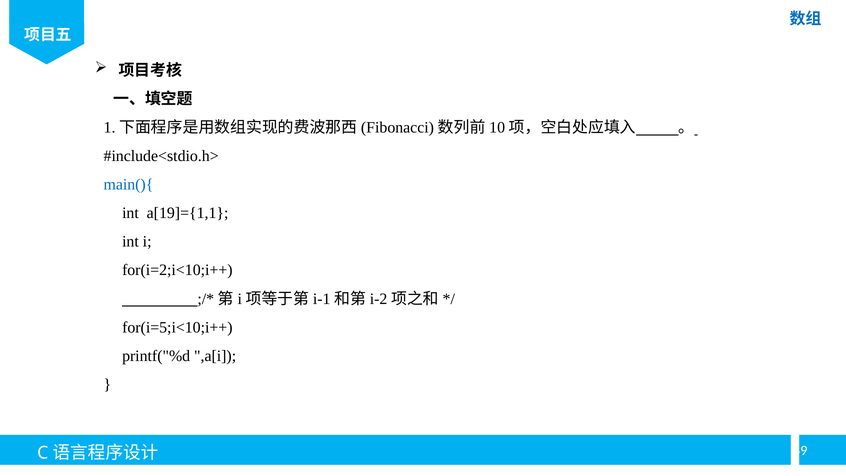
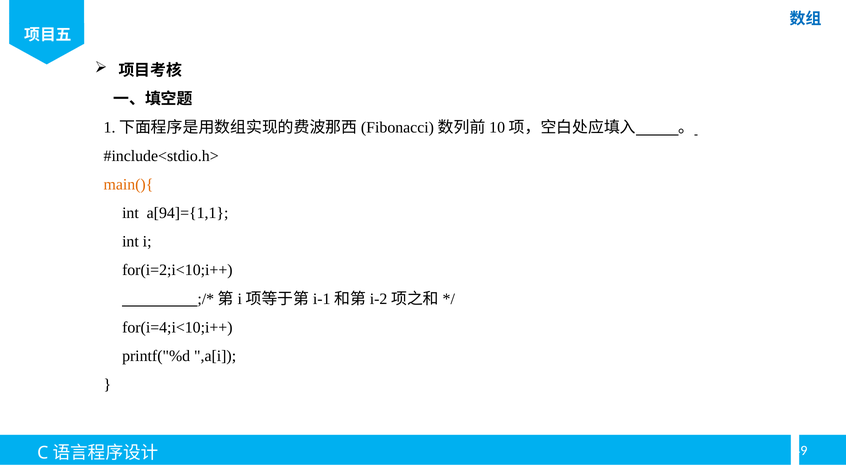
main(){ colour: blue -> orange (128, 185)
a[19]={1,1: a[19]={1,1 -> a[94]={1,1 (188, 213)
for(i=5;i<10;i++: for(i=5;i<10;i++ -> for(i=4;i<10;i++ (177, 327)
